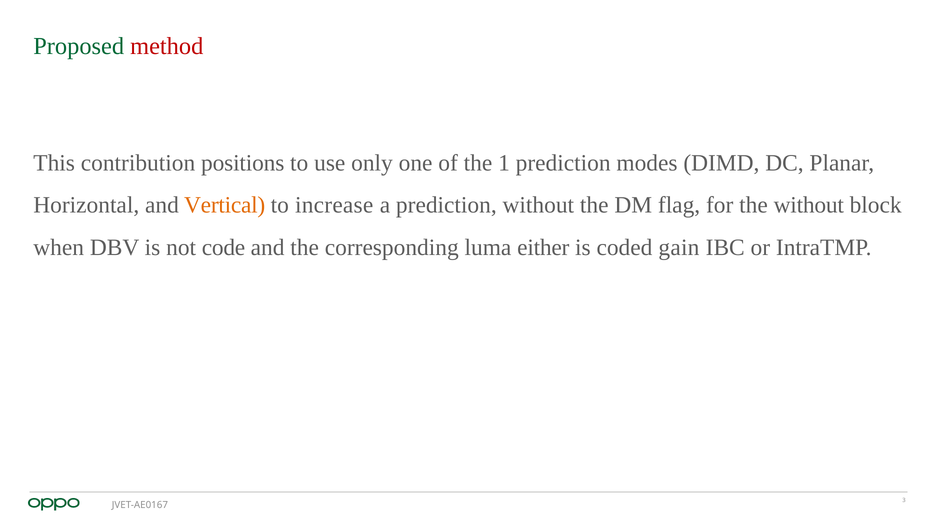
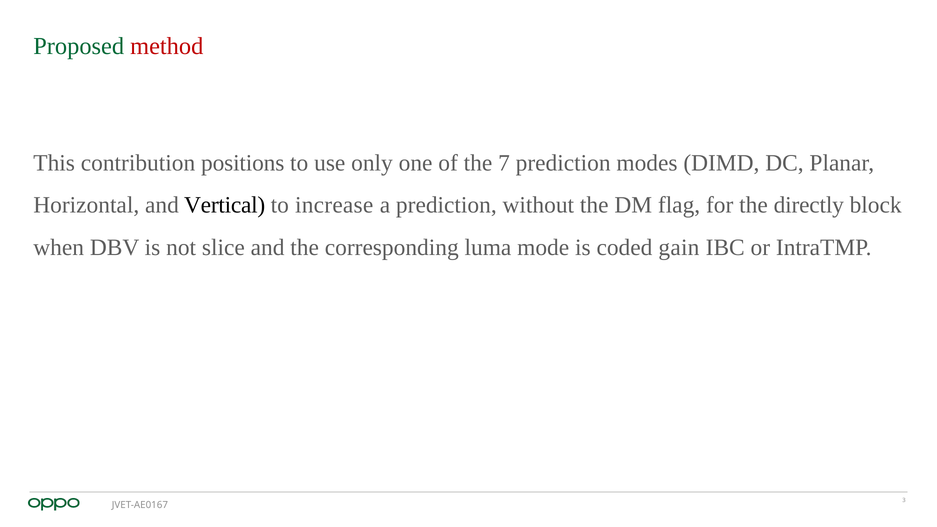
1: 1 -> 7 (504, 163)
Vertical colour: orange -> black (225, 205)
the without: without -> directly (809, 205)
code: code -> slice (223, 247)
either: either -> mode (543, 247)
